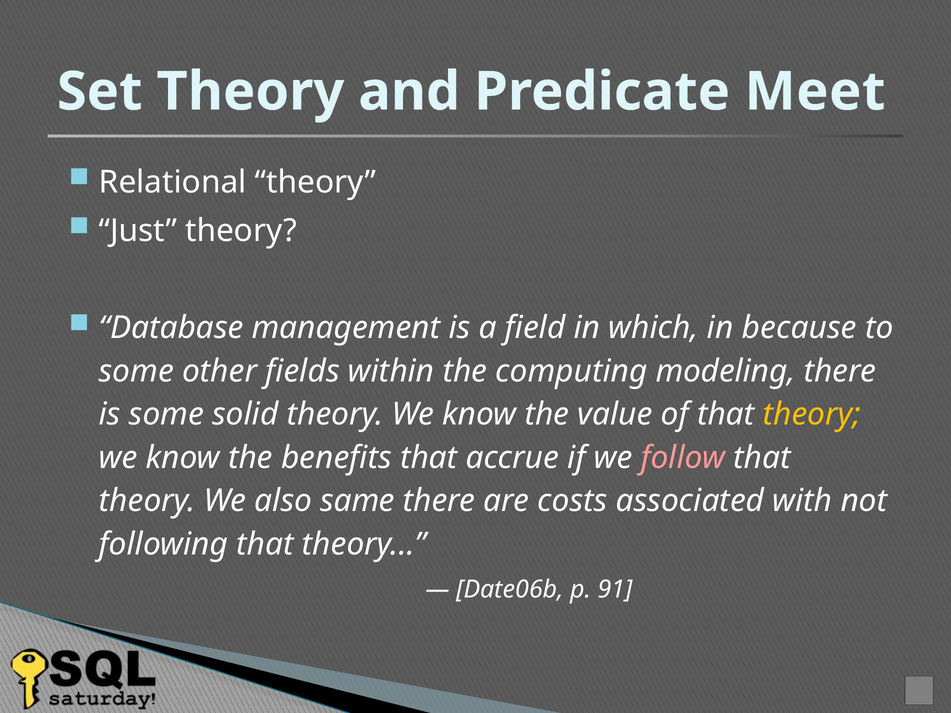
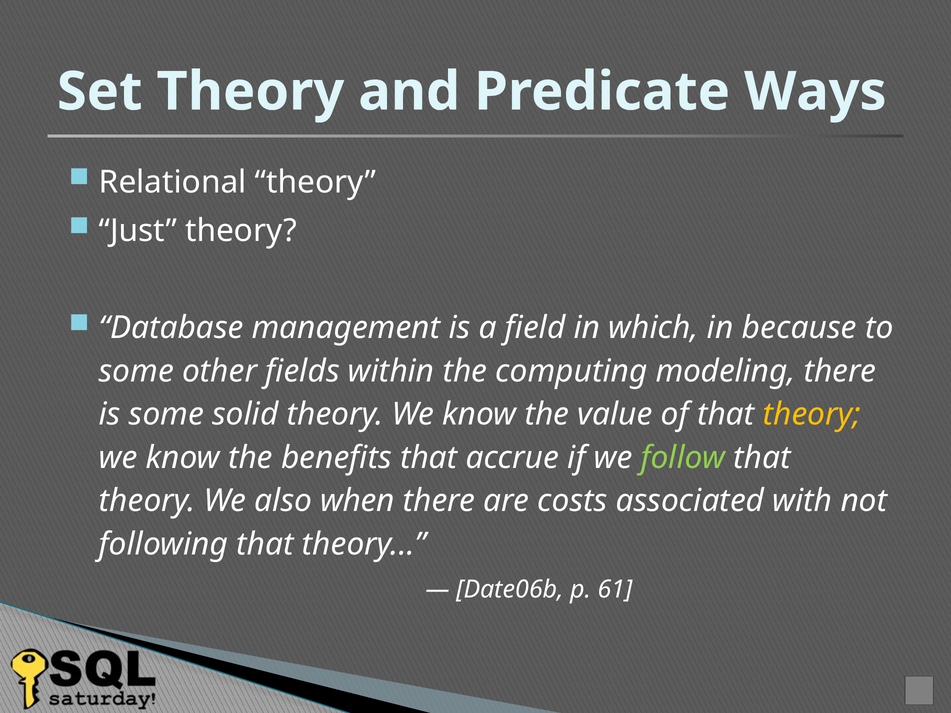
Meet: Meet -> Ways (815, 92)
follow colour: pink -> light green (683, 458)
same: same -> when (358, 501)
91: 91 -> 61 (615, 590)
